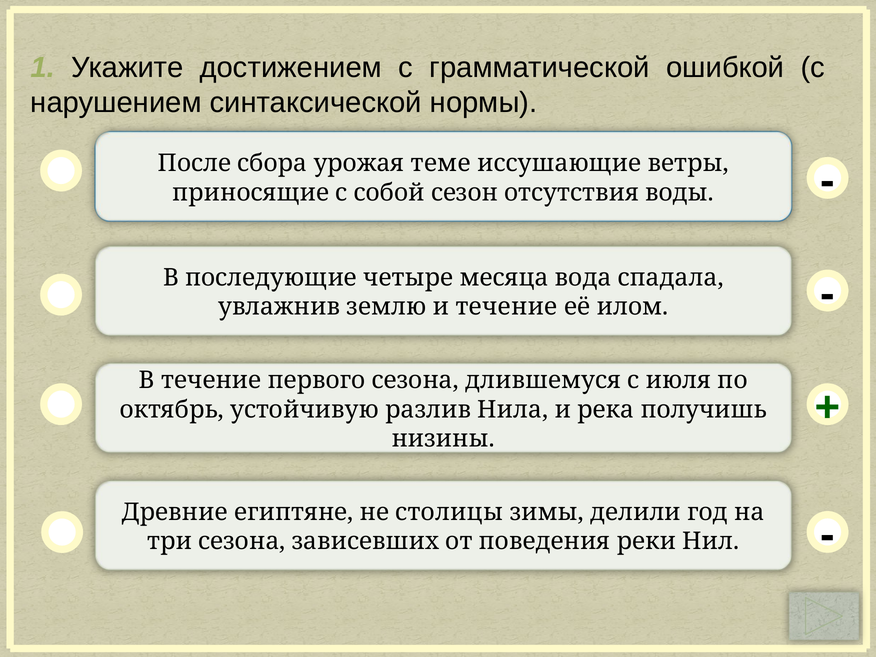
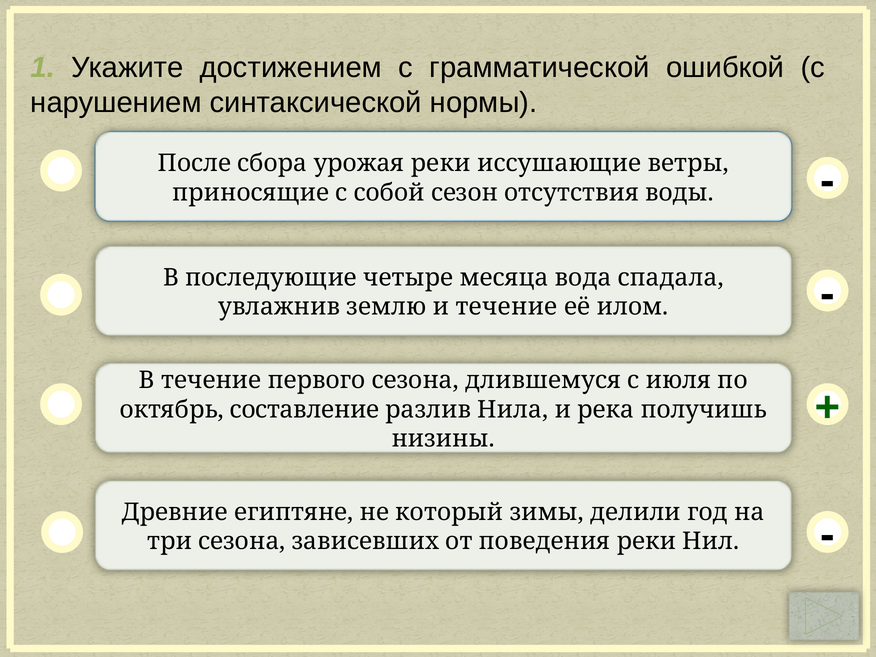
урожая теме: теме -> реки (441, 163)
устойчивую: устойчивую -> составление (305, 410)
столицы: столицы -> который (449, 512)
